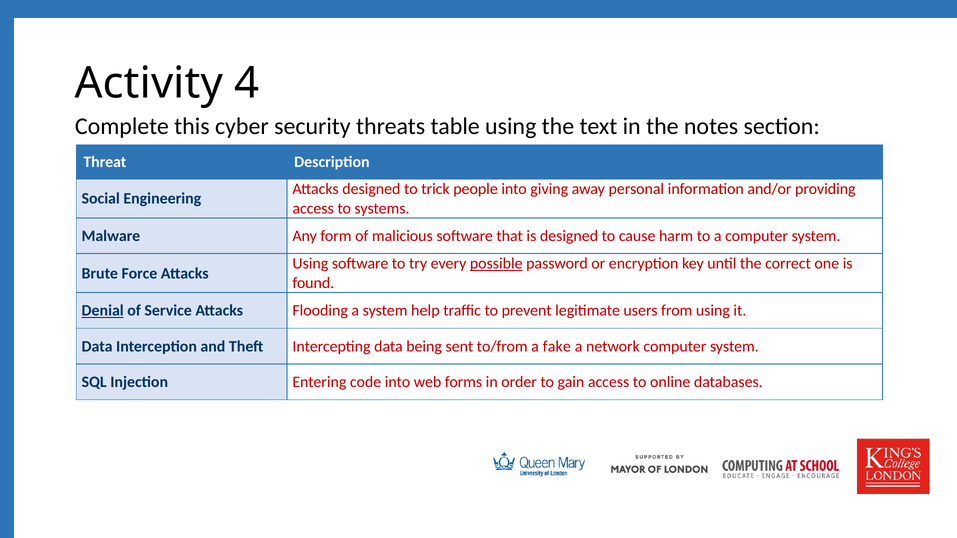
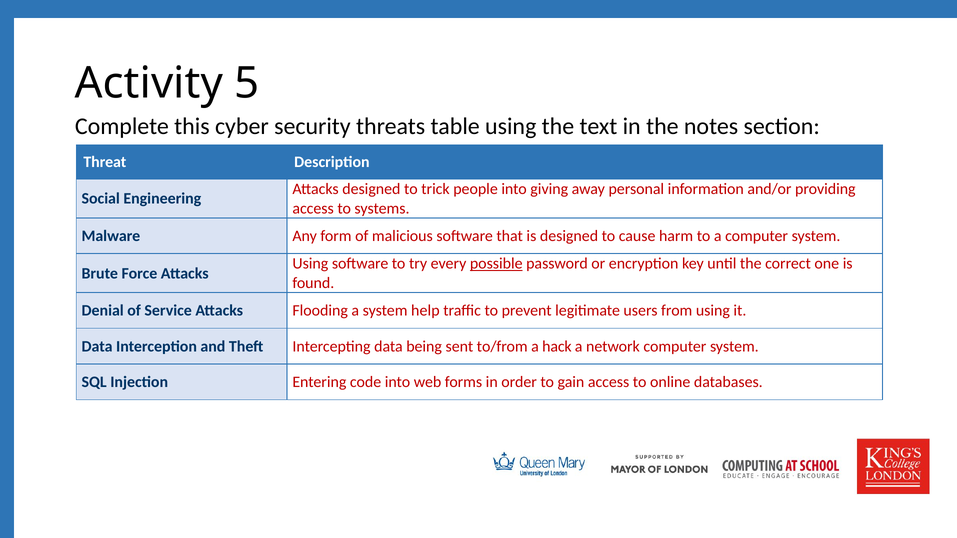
4: 4 -> 5 (247, 83)
Denial underline: present -> none (103, 311)
fake: fake -> hack (557, 347)
